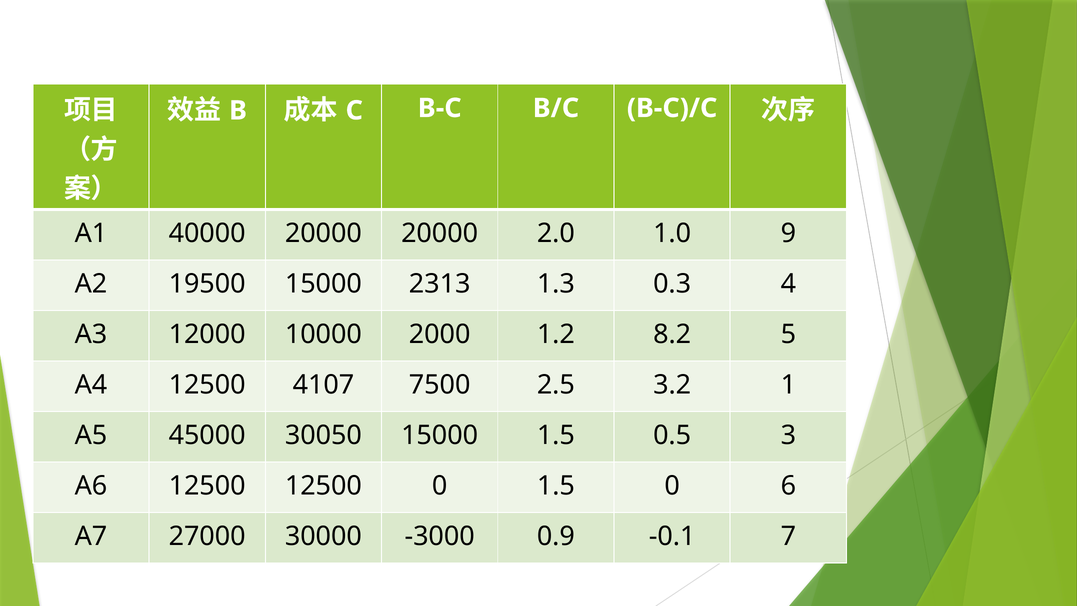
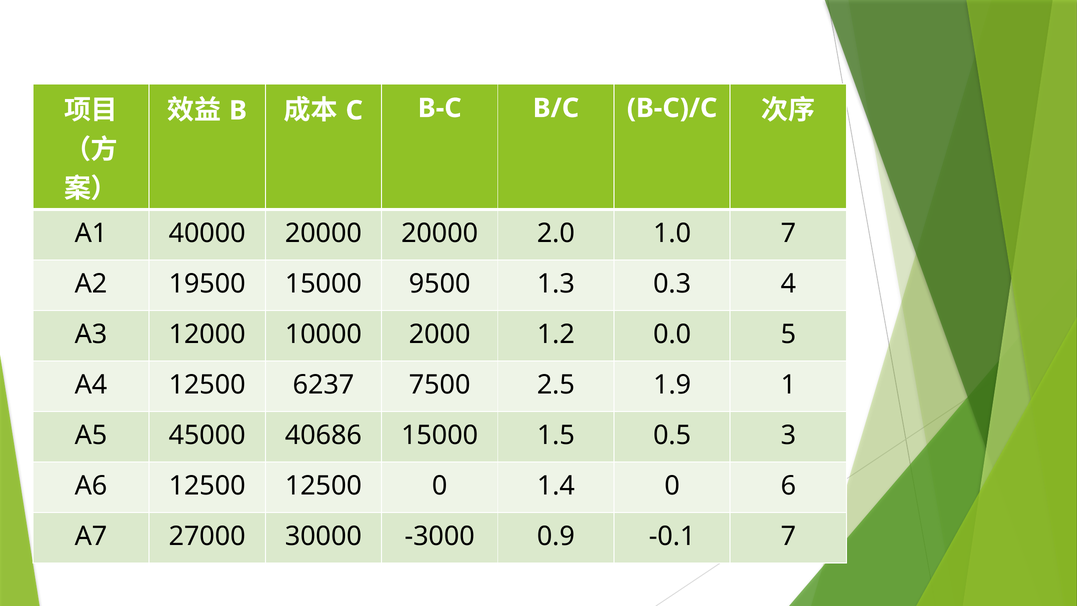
1.0 9: 9 -> 7 (788, 233)
2313: 2313 -> 9500 (440, 284)
8.2: 8.2 -> 0.0 (672, 334)
4107: 4107 -> 6237 (323, 385)
3.2: 3.2 -> 1.9 (672, 385)
30050: 30050 -> 40686 (323, 435)
0 1.5: 1.5 -> 1.4 (556, 486)
